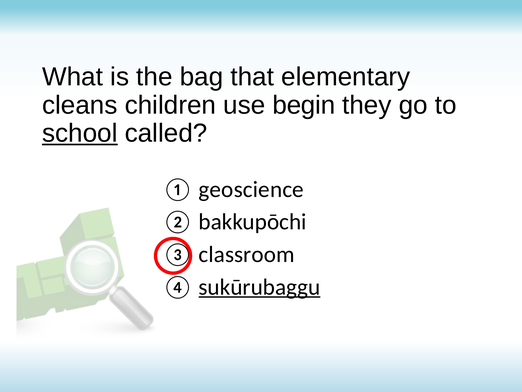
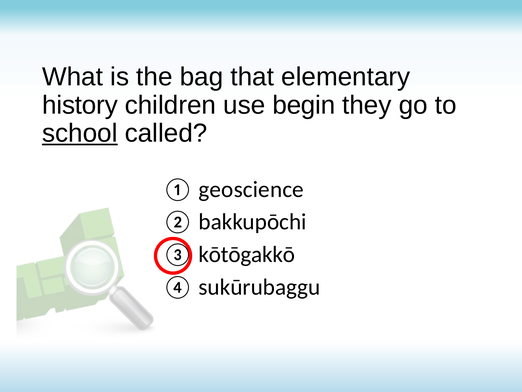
cleans: cleans -> history (80, 105)
classroom: classroom -> kōtōgakkō (247, 254)
sukūrubaggu underline: present -> none (259, 287)
